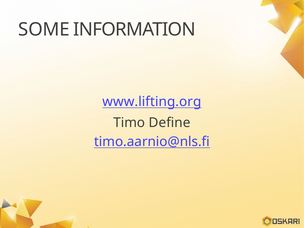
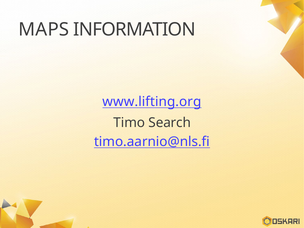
SOME: SOME -> MAPS (44, 29)
Define: Define -> Search (170, 123)
